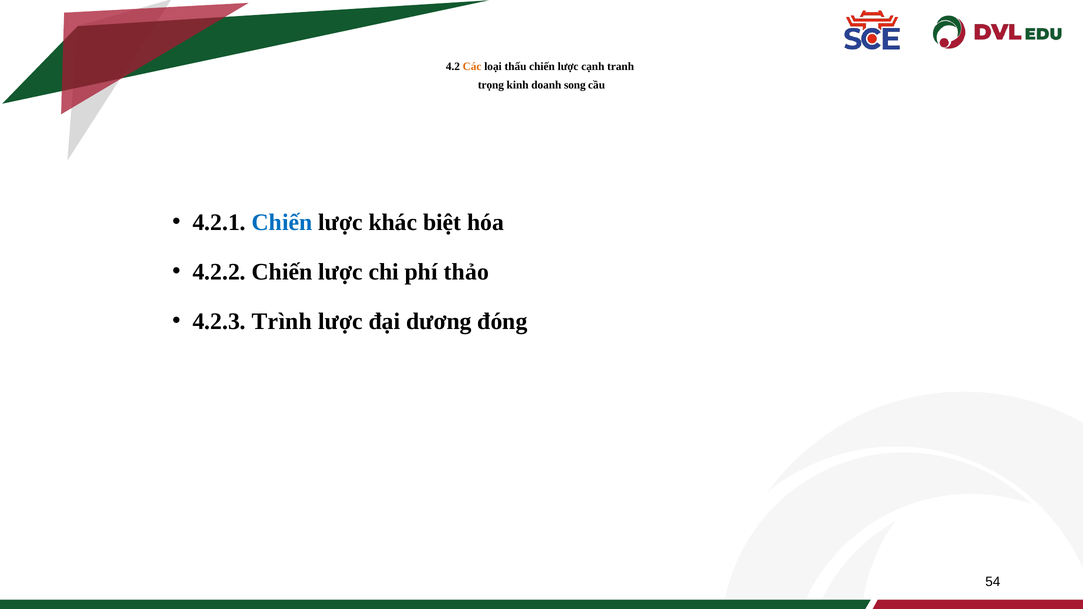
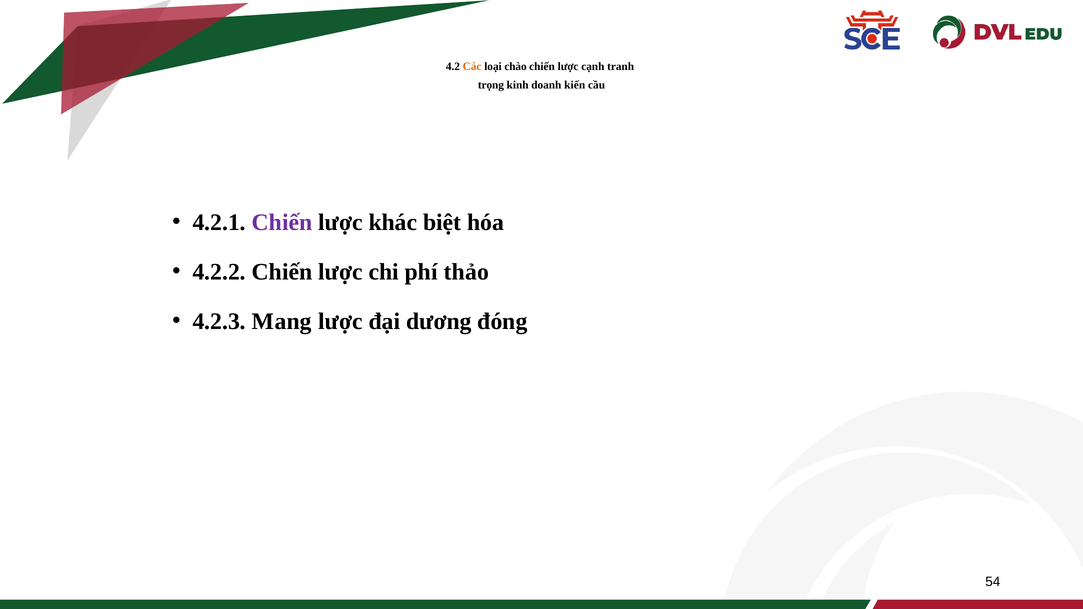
thấu: thấu -> chào (516, 66)
song: song -> kiến (575, 85)
Chiến colour: blue -> purple (282, 223)
Trình: Trình -> Mang (282, 321)
